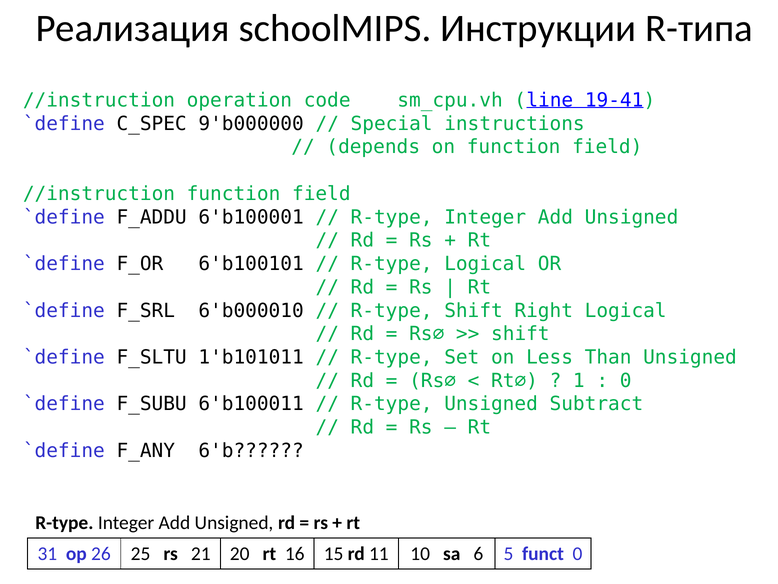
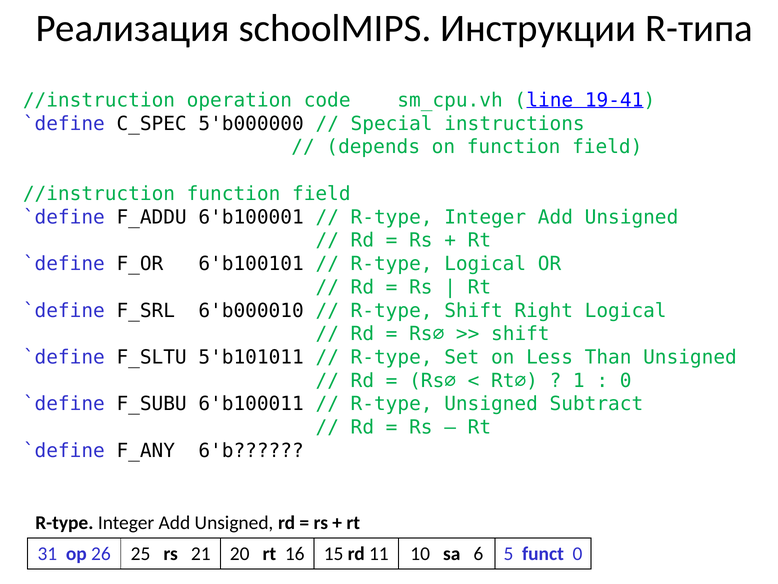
9'b000000: 9'b000000 -> 5'b000000 (251, 124)
1'b101011: 1'b101011 -> 5'b101011 (251, 357)
